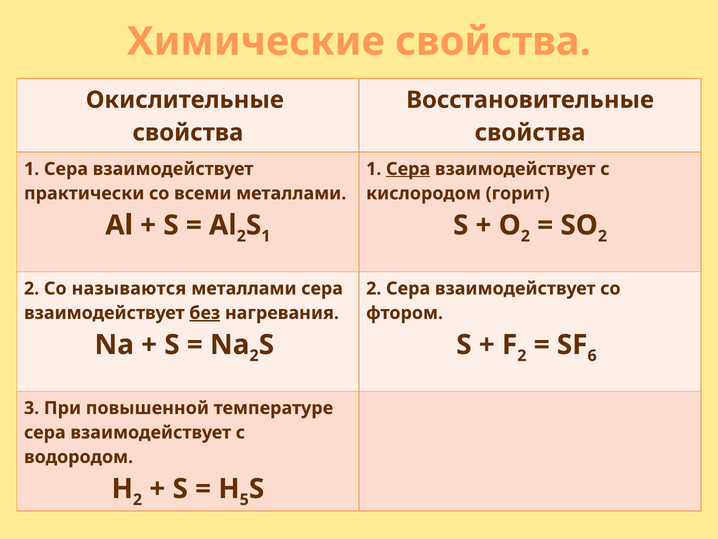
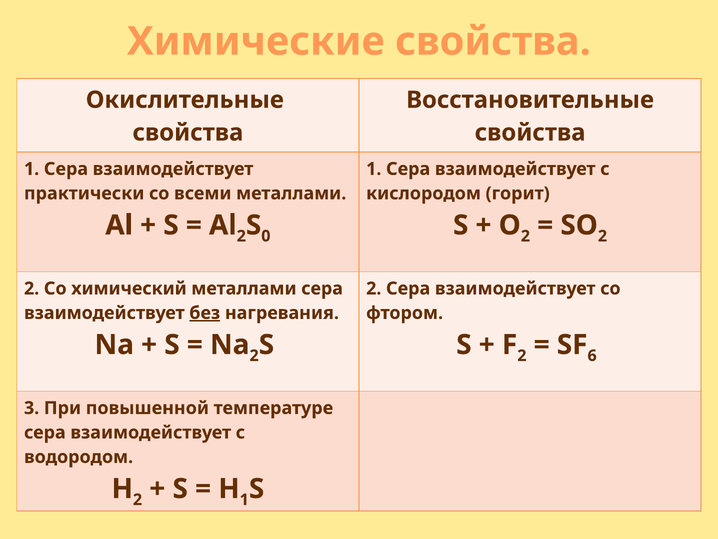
Сера underline: present -> none (408, 169)
S 1: 1 -> 0 (266, 236)
называются: называются -> химический (129, 288)
5: 5 -> 1 (244, 499)
